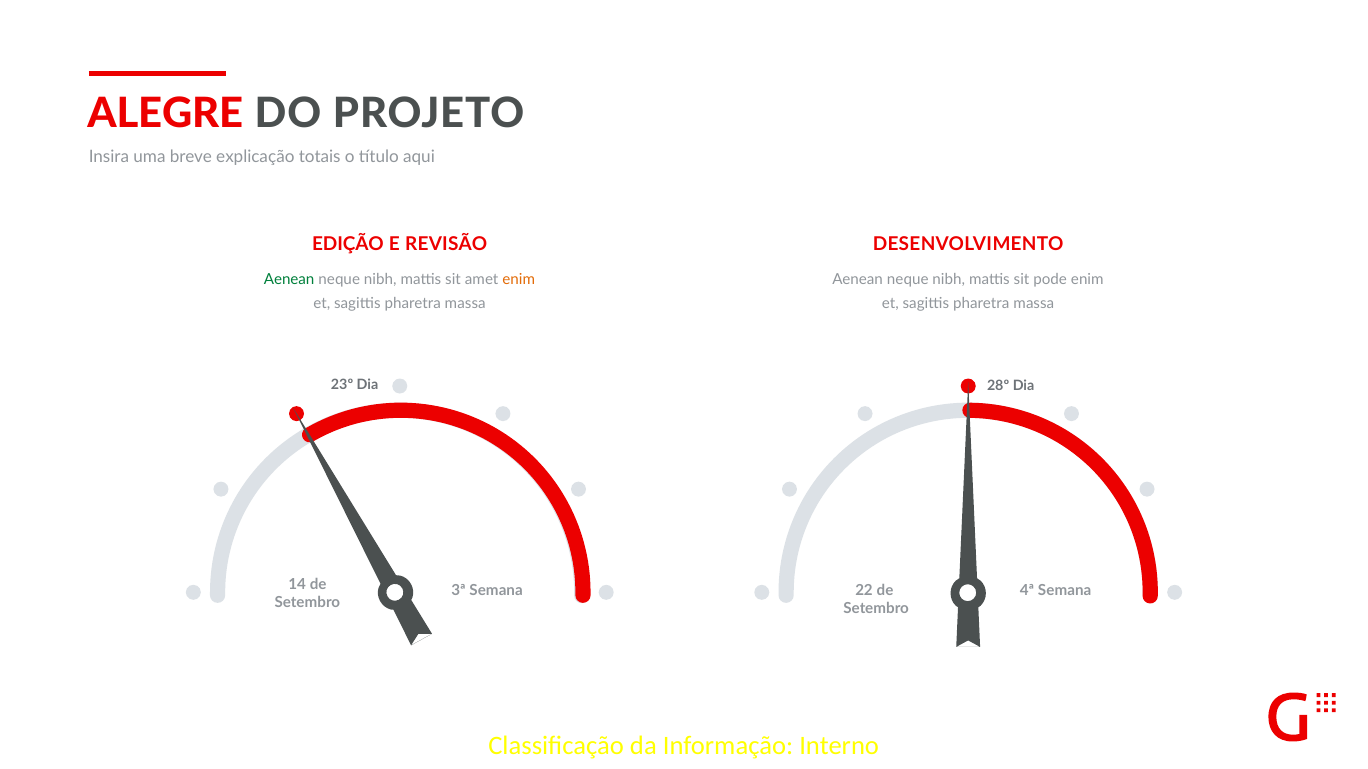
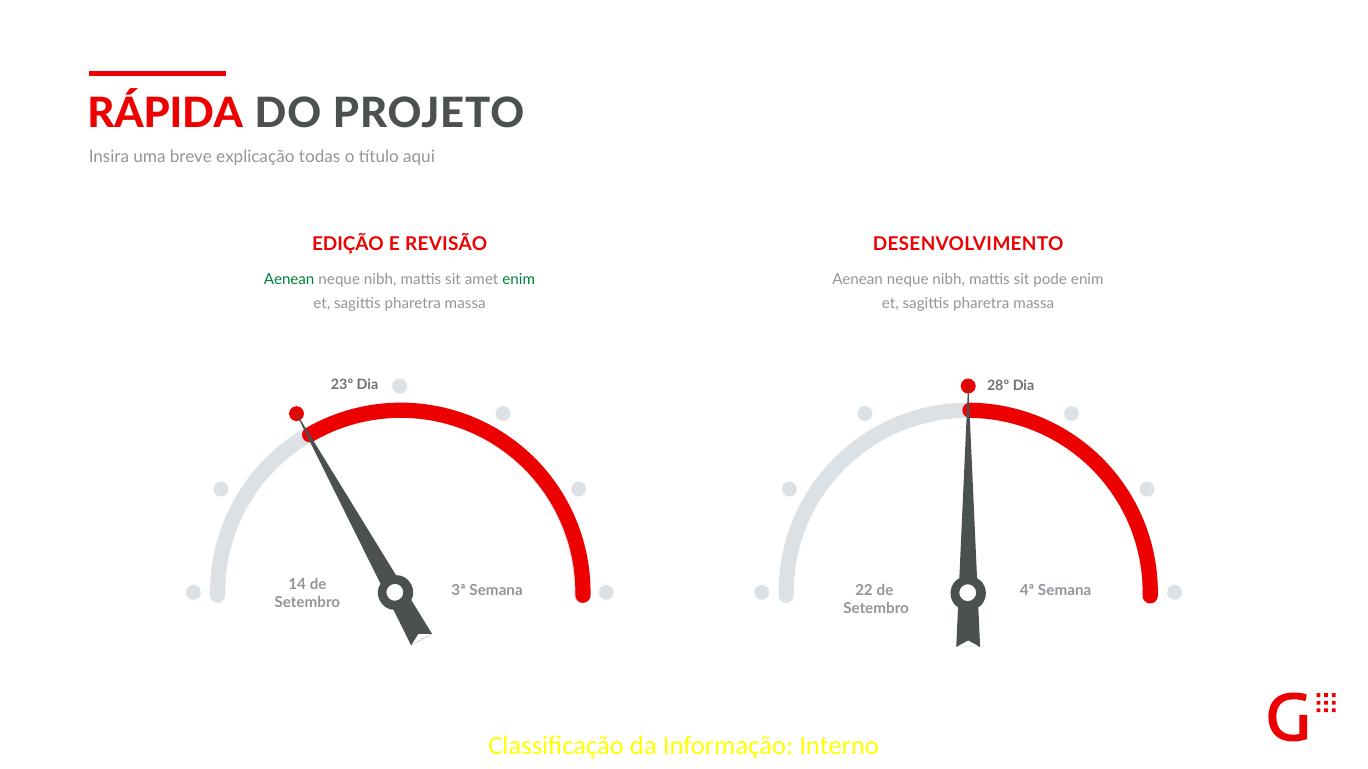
ALEGRE: ALEGRE -> RÁPIDA (165, 114)
totais: totais -> todas (320, 157)
enim colour: orange -> green (519, 280)
